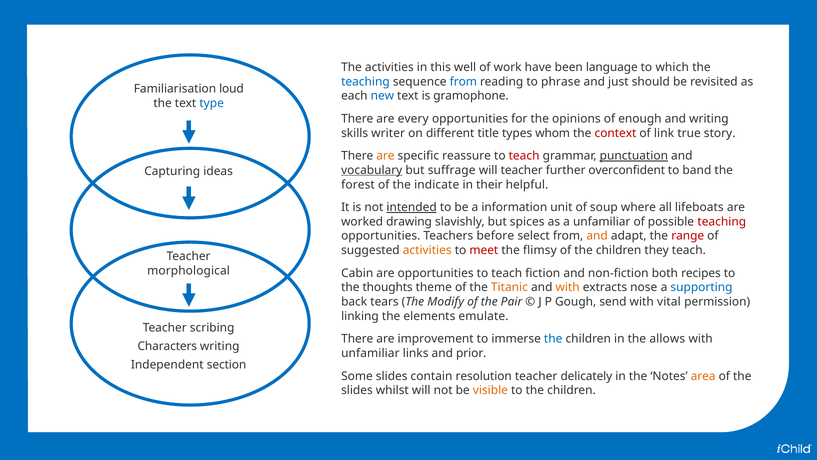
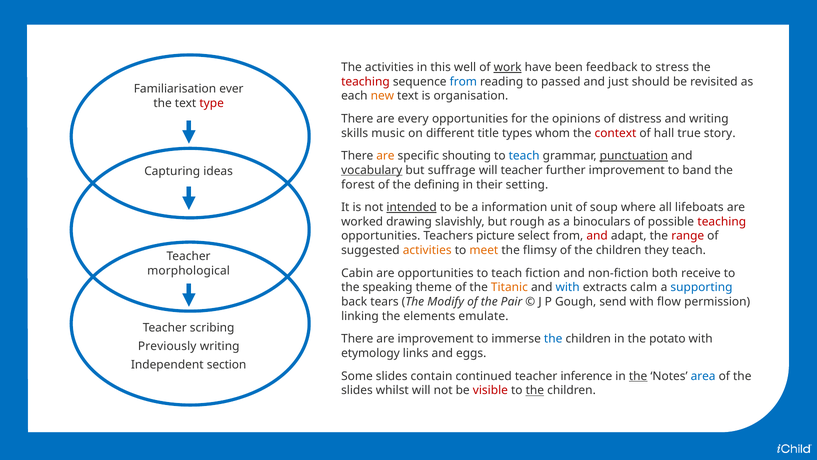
work underline: none -> present (508, 67)
language: language -> feedback (612, 67)
which: which -> stress (672, 67)
teaching colour: blue -> red (365, 82)
phrase: phrase -> passed (561, 82)
loud: loud -> ever (231, 89)
new colour: blue -> orange (382, 96)
gramophone: gramophone -> organisation (471, 96)
type colour: blue -> red (212, 103)
enough: enough -> distress (640, 119)
writer: writer -> music (388, 133)
link: link -> hall (664, 133)
reassure: reassure -> shouting (467, 156)
teach colour: red -> blue (524, 156)
further overconfident: overconfident -> improvement (627, 170)
indicate: indicate -> defining (437, 184)
helpful: helpful -> setting (527, 184)
spices: spices -> rough (527, 222)
a unfamiliar: unfamiliar -> binoculars (602, 222)
before: before -> picture (495, 236)
and colour: orange -> red (597, 236)
meet colour: red -> orange (484, 250)
recipes: recipes -> receive (701, 273)
thoughts: thoughts -> speaking (388, 287)
with colour: orange -> blue (568, 287)
nose: nose -> calm (644, 287)
vital: vital -> flow (669, 302)
allows: allows -> potato (667, 339)
Characters: Characters -> Previously (167, 346)
unfamiliar: unfamiliar -> etymology (370, 353)
prior: prior -> eggs (471, 353)
resolution: resolution -> continued (484, 376)
delicately: delicately -> inference (586, 376)
the underline: none -> present (638, 376)
area colour: orange -> blue (703, 376)
visible colour: orange -> red (490, 390)
the underline: none -> present (535, 390)
